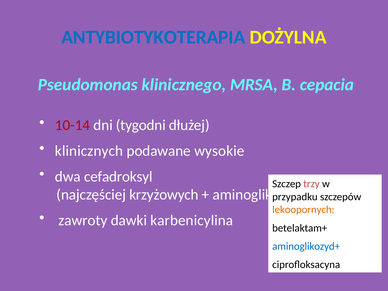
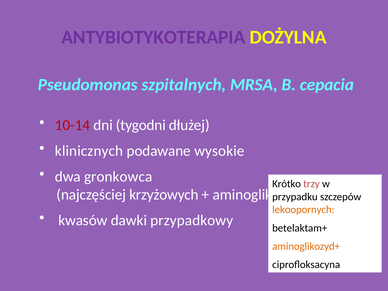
ANTYBIOTYKOTERAPIA colour: blue -> purple (153, 37)
klinicznego: klinicznego -> szpitalnych (184, 85)
cefadroksyl: cefadroksyl -> gronkowca (118, 177)
Szczep: Szczep -> Krótko (287, 184)
zawroty: zawroty -> kwasów (83, 220)
karbenicylina: karbenicylina -> przypadkowy (192, 220)
aminoglikozyd+ colour: blue -> orange (306, 246)
